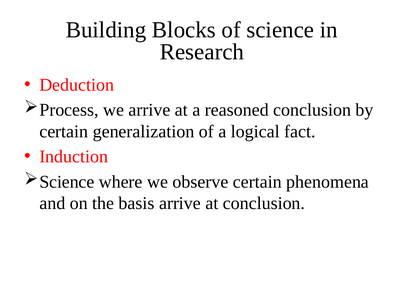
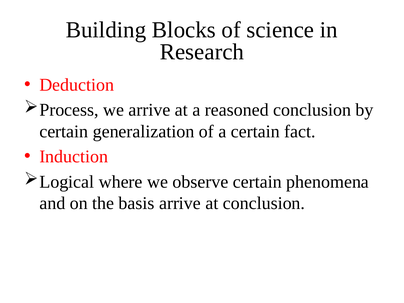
a logical: logical -> certain (255, 131)
Science: Science -> Logical (67, 182)
